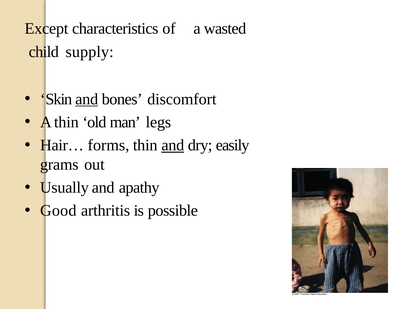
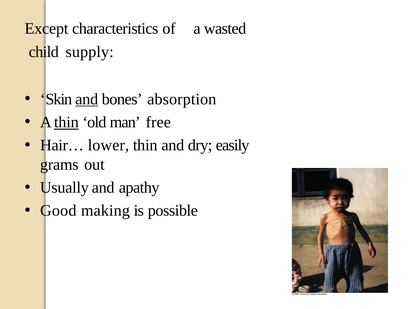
discomfort: discomfort -> absorption (182, 99)
thin underline: none -> present (66, 122)
legs: legs -> free (158, 122)
forms: forms -> lower (108, 145)
and underline: present -> none (173, 145)
arthritis: arthritis -> making (105, 211)
